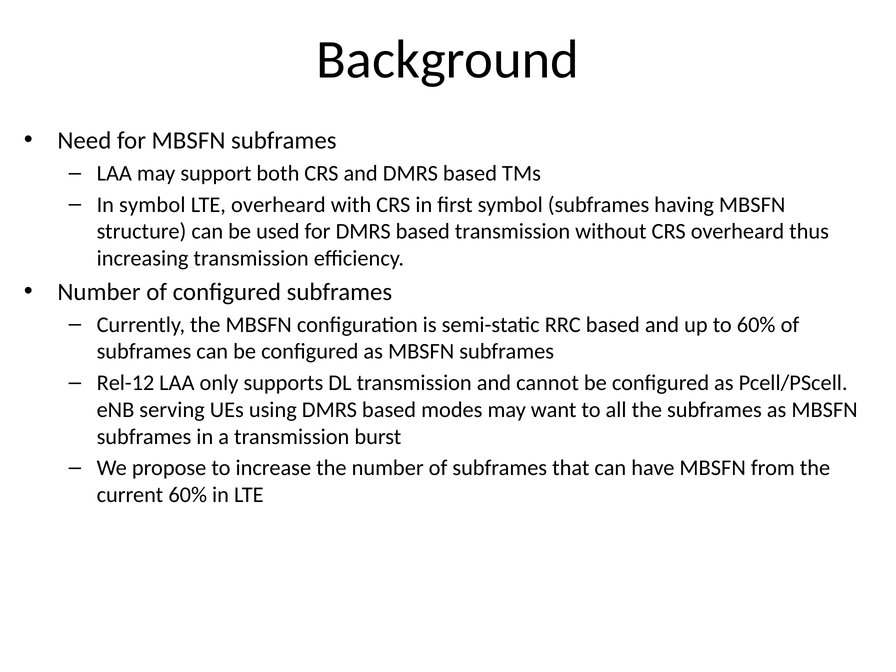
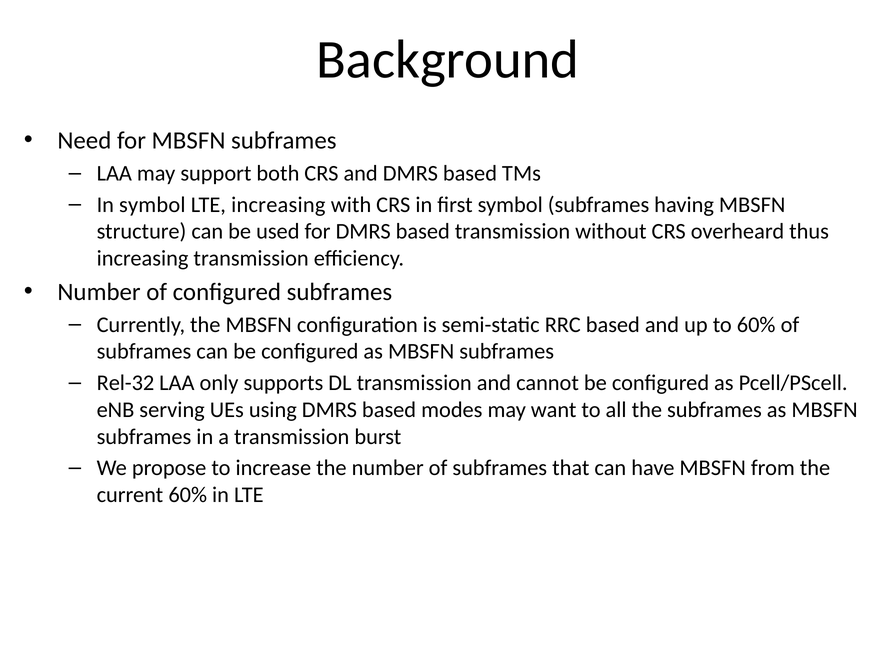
LTE overheard: overheard -> increasing (278, 205)
Rel-12: Rel-12 -> Rel-32 (125, 383)
